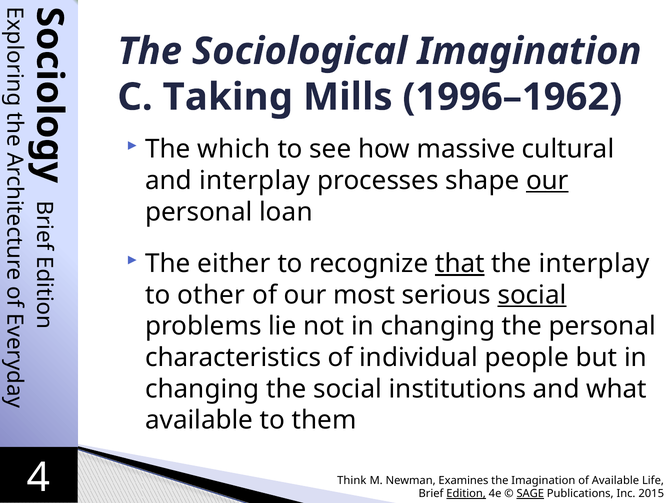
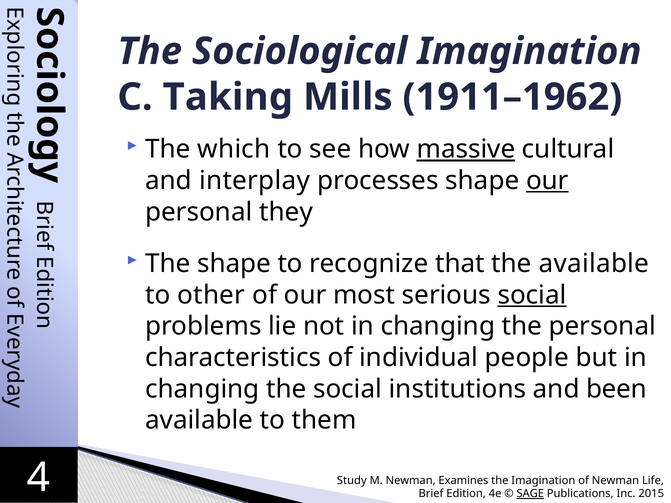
1996–1962: 1996–1962 -> 1911–1962 (512, 97)
massive underline: none -> present (466, 149)
loan: loan -> they (286, 212)
The either: either -> shape (234, 264)
that underline: present -> none (460, 264)
the interplay: interplay -> available (594, 264)
what: what -> been (616, 389)
Think: Think -> Study (352, 481)
of Available: Available -> Newman (615, 481)
Edition underline: present -> none (466, 494)
